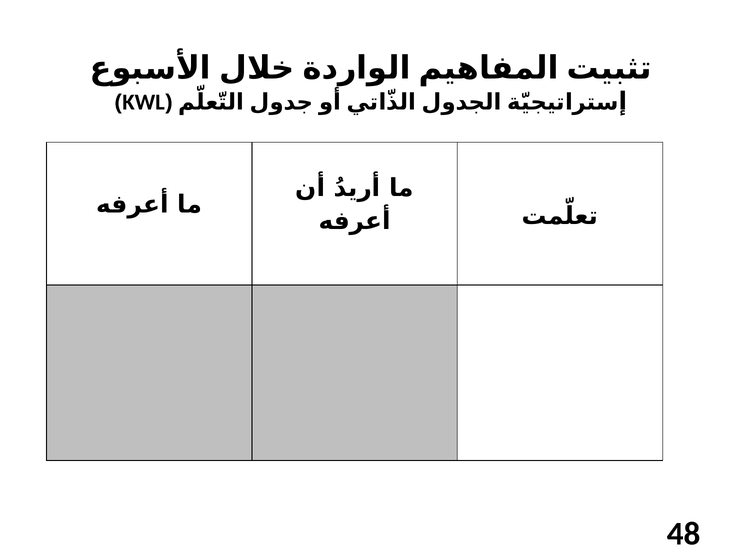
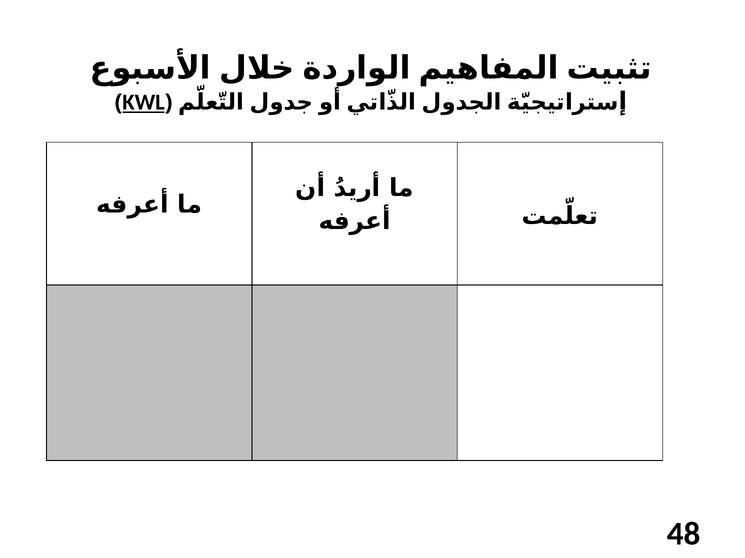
KWL underline: none -> present (144, 102)
